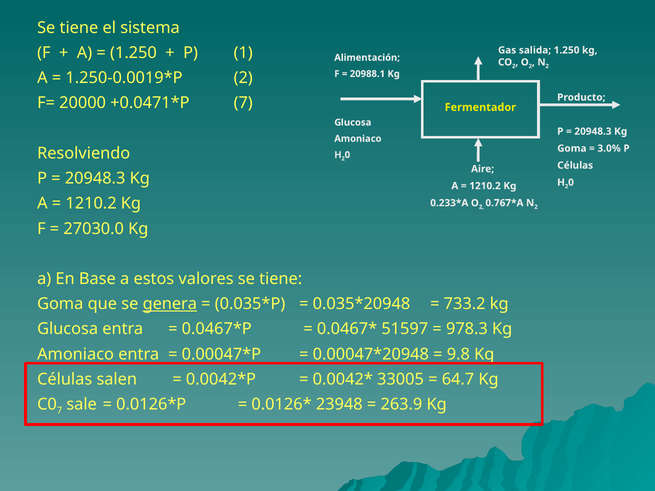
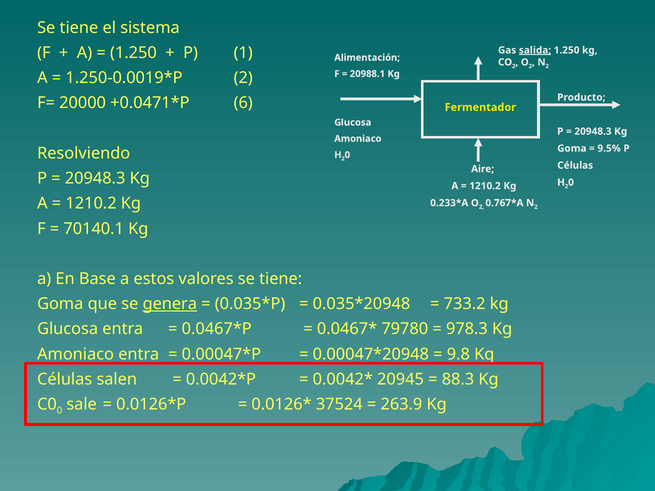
salida underline: none -> present (535, 50)
7: 7 -> 6 (243, 103)
3.0%: 3.0% -> 9.5% (609, 148)
27030.0: 27030.0 -> 70140.1 (94, 229)
51597: 51597 -> 79780 (405, 329)
33005: 33005 -> 20945 (401, 379)
64.7: 64.7 -> 88.3 (458, 379)
7: 7 -> 0 (60, 411)
23948: 23948 -> 37524 (339, 405)
